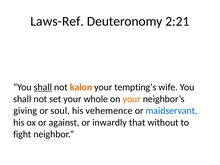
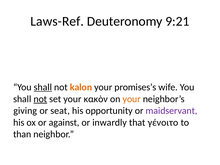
2:21: 2:21 -> 9:21 (177, 21)
tempting’s: tempting’s -> promises’s (135, 87)
not underline: none -> present (40, 99)
whole: whole -> κακὸν (96, 99)
soul: soul -> seat (60, 111)
vehemence: vehemence -> opportunity (109, 111)
maidservant colour: blue -> purple (172, 111)
without: without -> γένοιτο (163, 122)
fight: fight -> than (22, 134)
